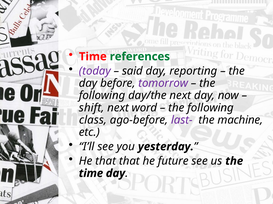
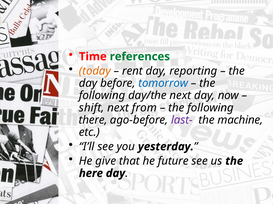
today colour: purple -> orange (95, 71)
said: said -> rent (132, 71)
tomorrow colour: purple -> blue (163, 84)
word: word -> from (144, 108)
class: class -> there (93, 120)
He that: that -> give (106, 162)
time: time -> here (91, 174)
